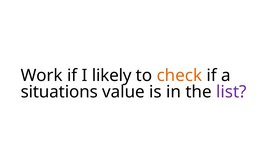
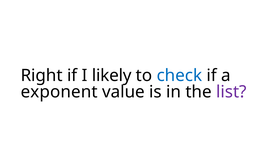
Work: Work -> Right (42, 76)
check colour: orange -> blue (179, 76)
situations: situations -> exponent (59, 92)
